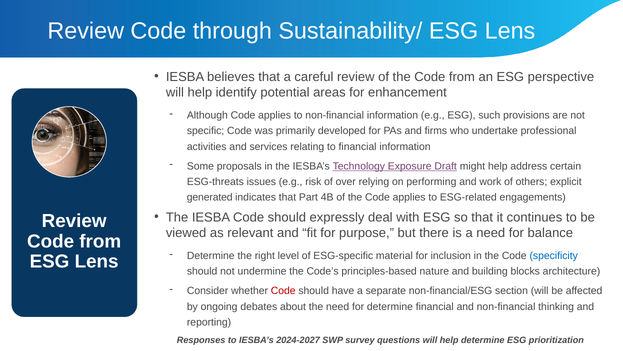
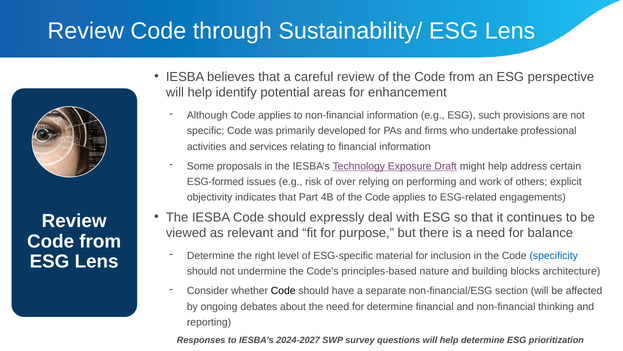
ESG-threats: ESG-threats -> ESG-formed (215, 181)
generated: generated -> objectivity (210, 197)
Code colour: red -> black (283, 290)
